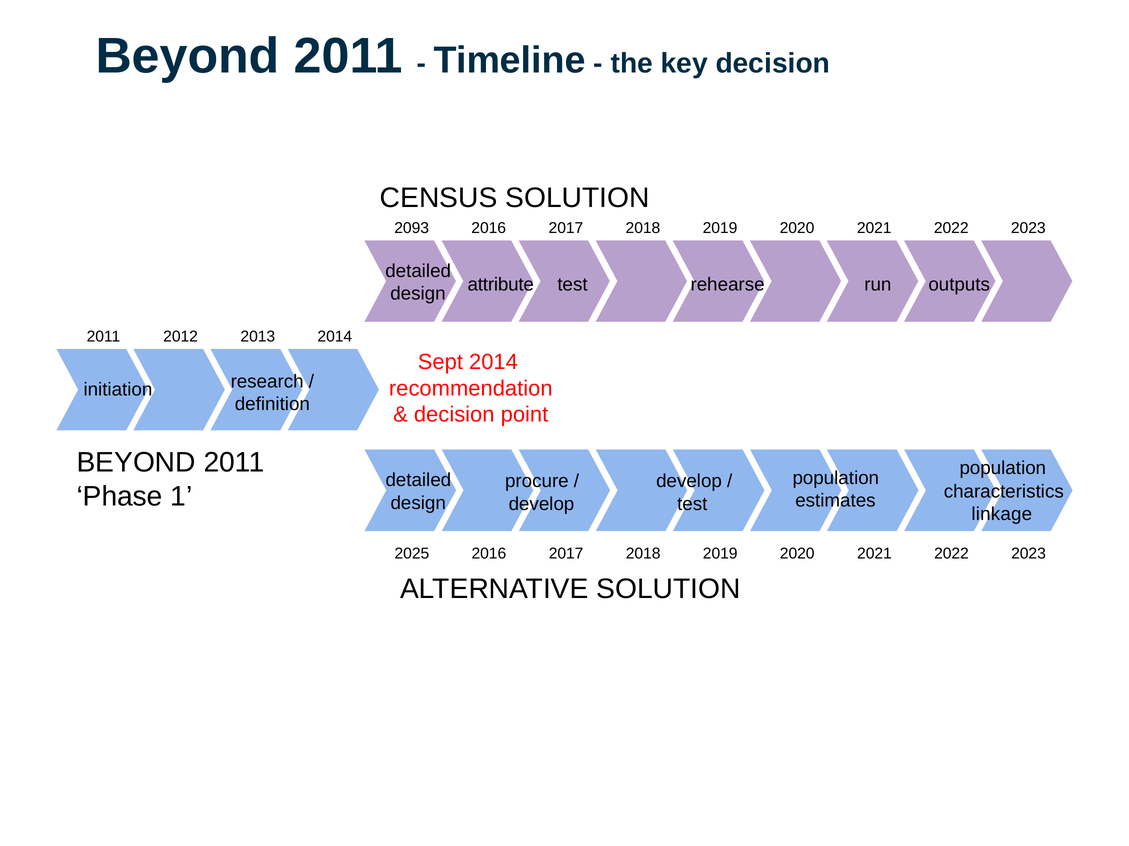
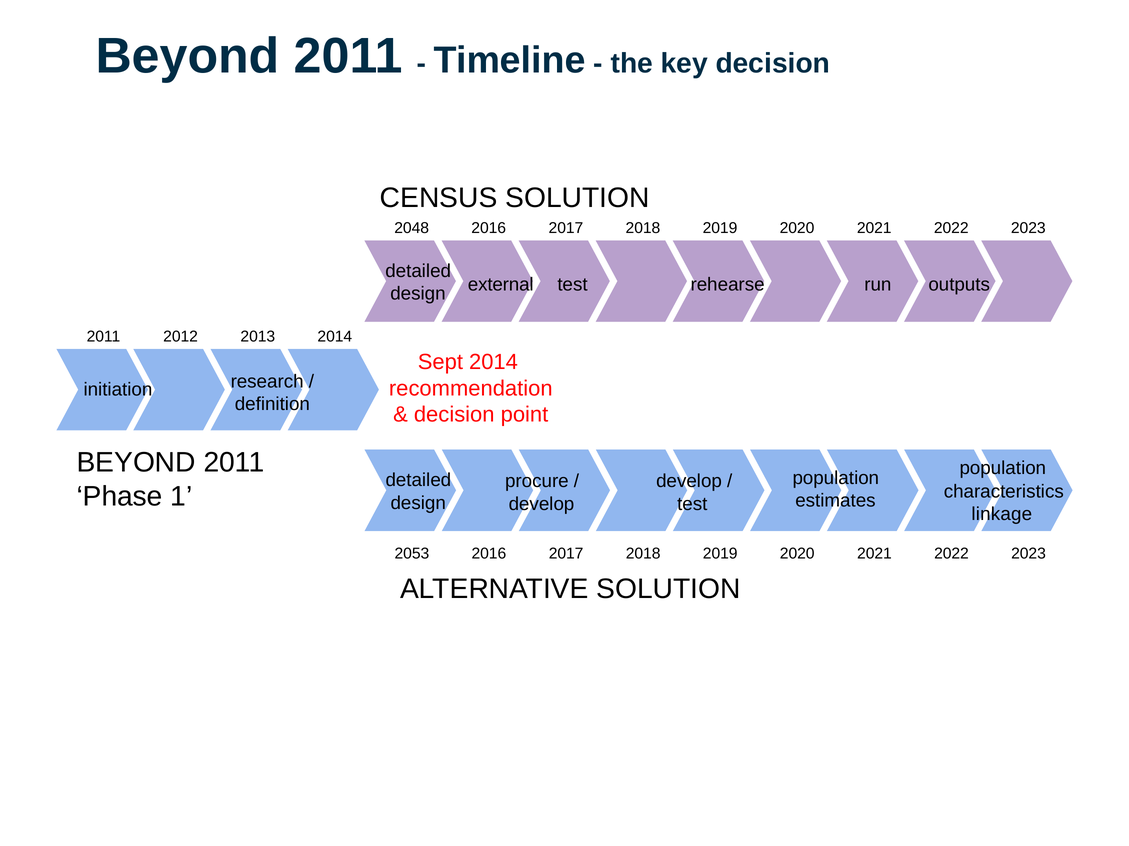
2093: 2093 -> 2048 (412, 228)
attribute: attribute -> external (501, 285)
2025: 2025 -> 2053 (412, 554)
